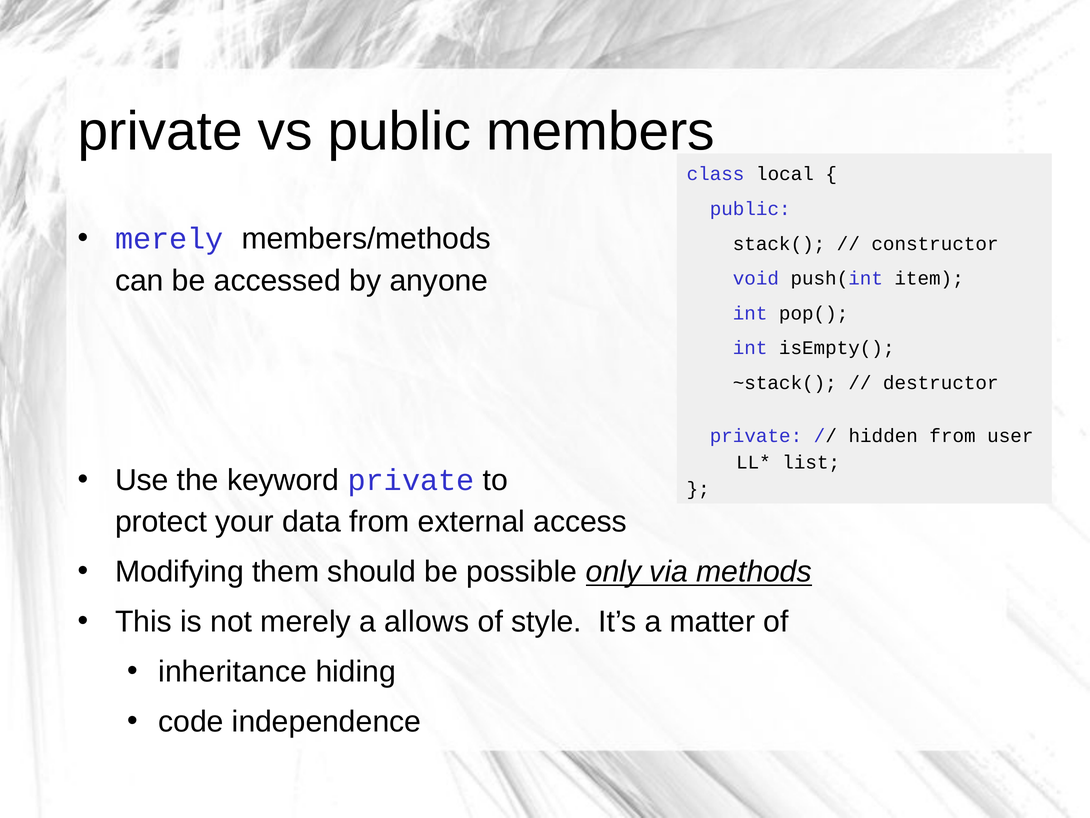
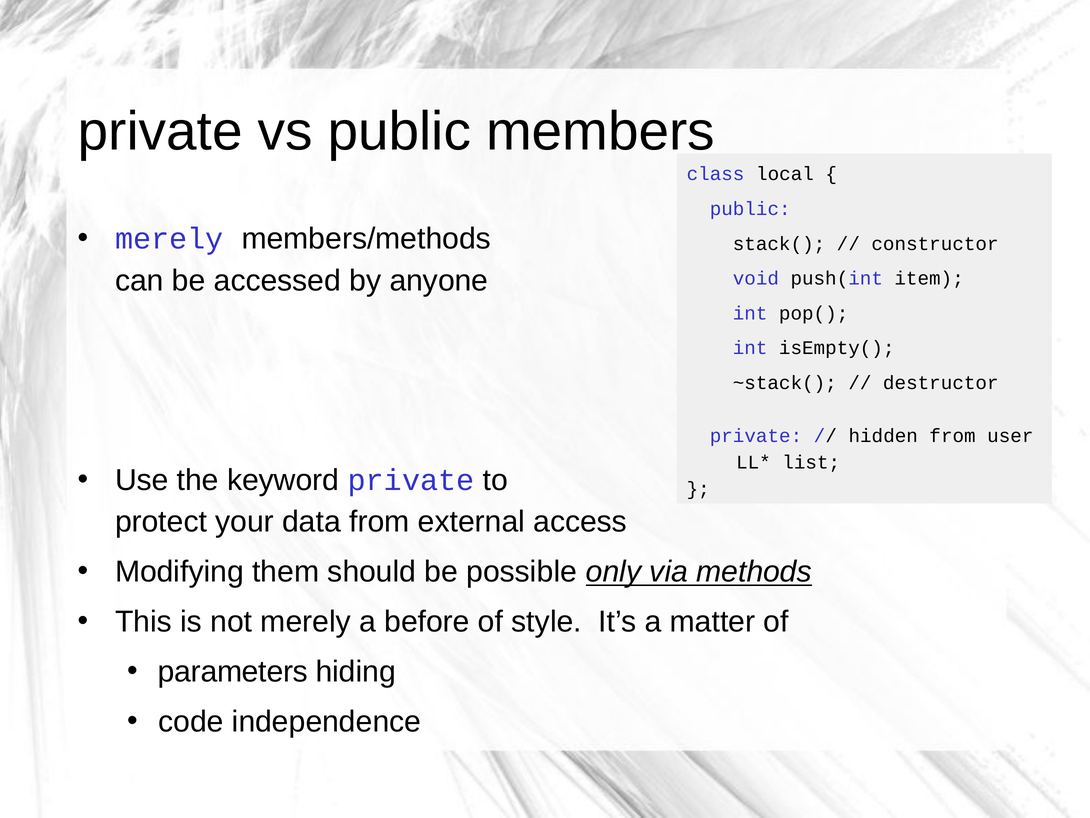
allows: allows -> before (427, 621)
inheritance: inheritance -> parameters (233, 671)
